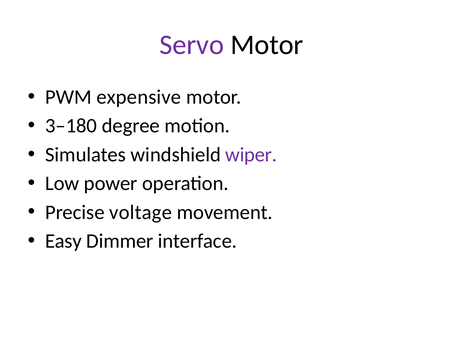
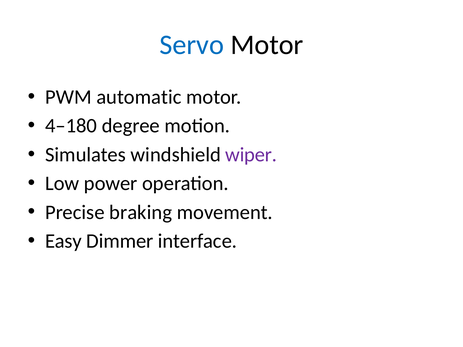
Servo colour: purple -> blue (192, 45)
expensive: expensive -> automatic (139, 97)
3–180: 3–180 -> 4–180 (71, 126)
voltage: voltage -> braking (141, 212)
